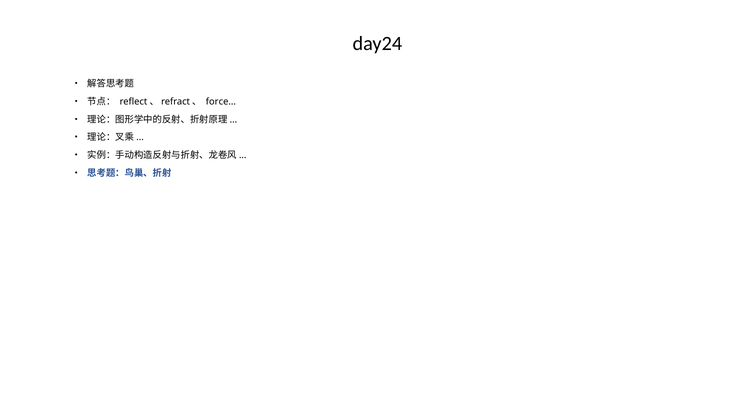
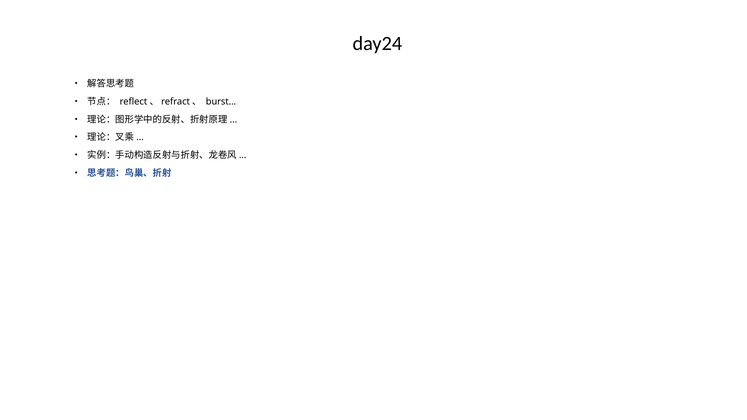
force: force -> burst (221, 102)
